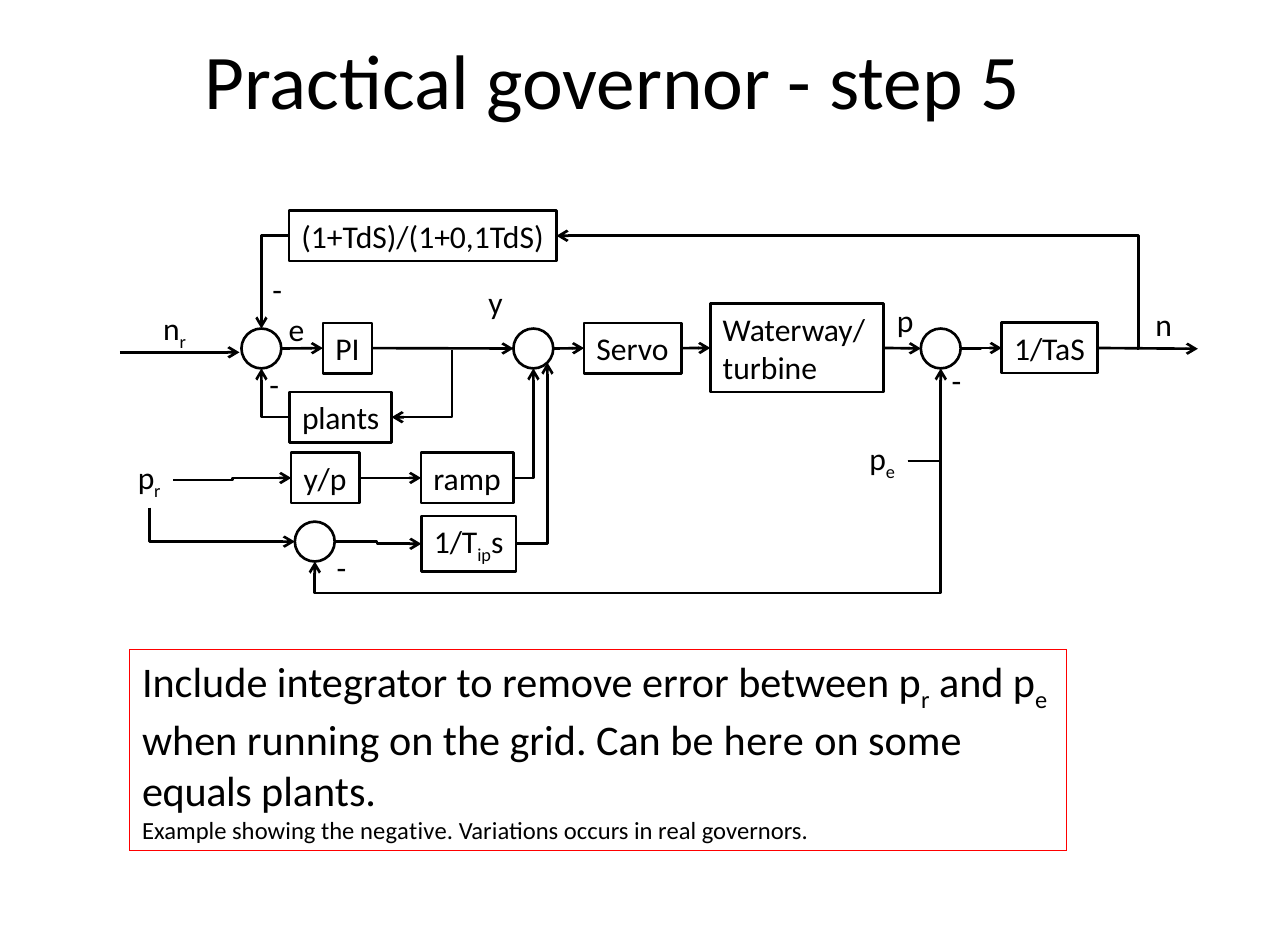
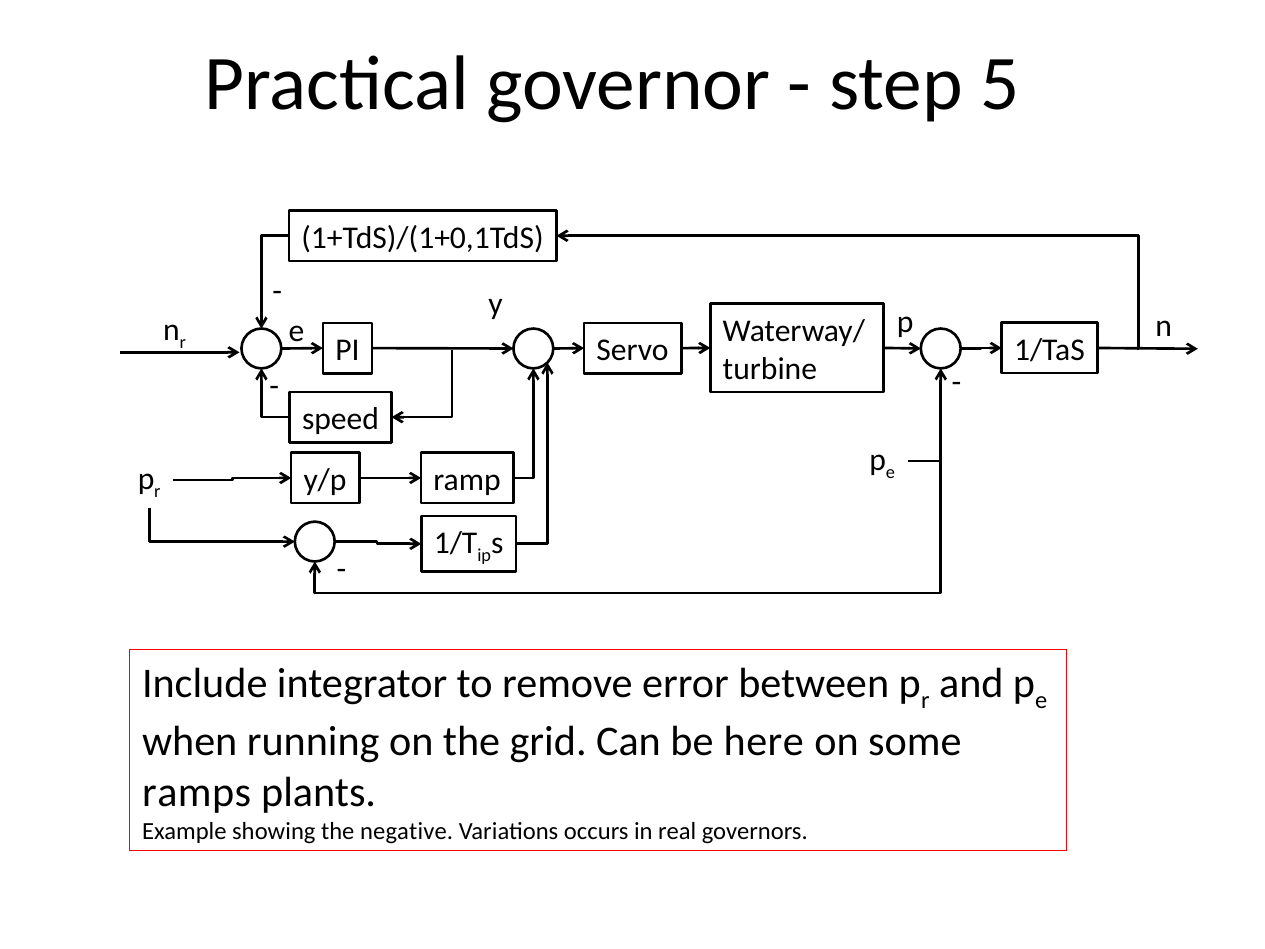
plants: plants -> speed (341, 419)
equals: equals -> ramps (197, 792)
